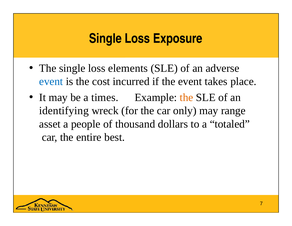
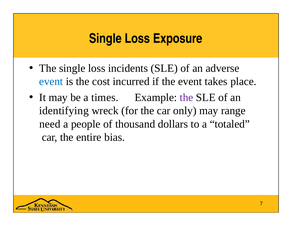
elements: elements -> incidents (128, 68)
the colour: orange -> purple (186, 97)
asset: asset -> need (50, 124)
best: best -> bias (115, 137)
